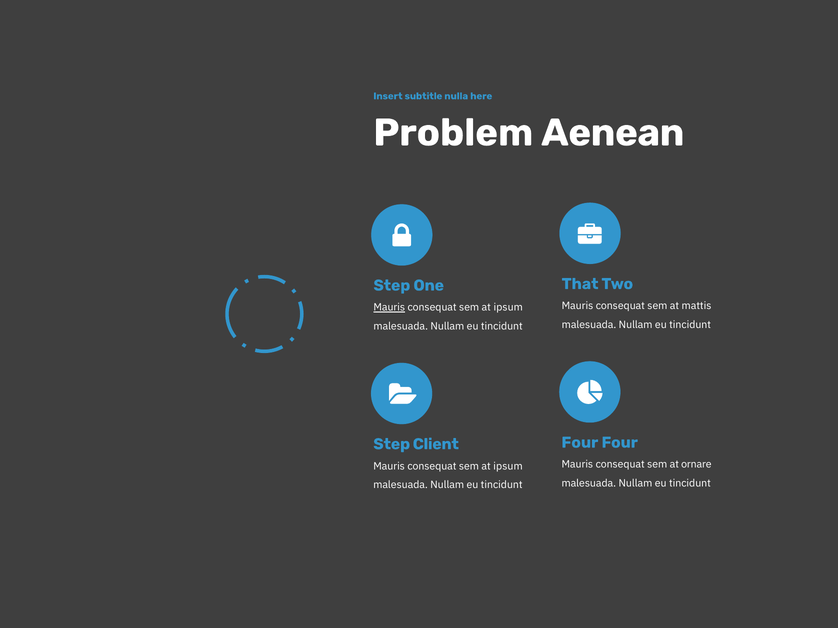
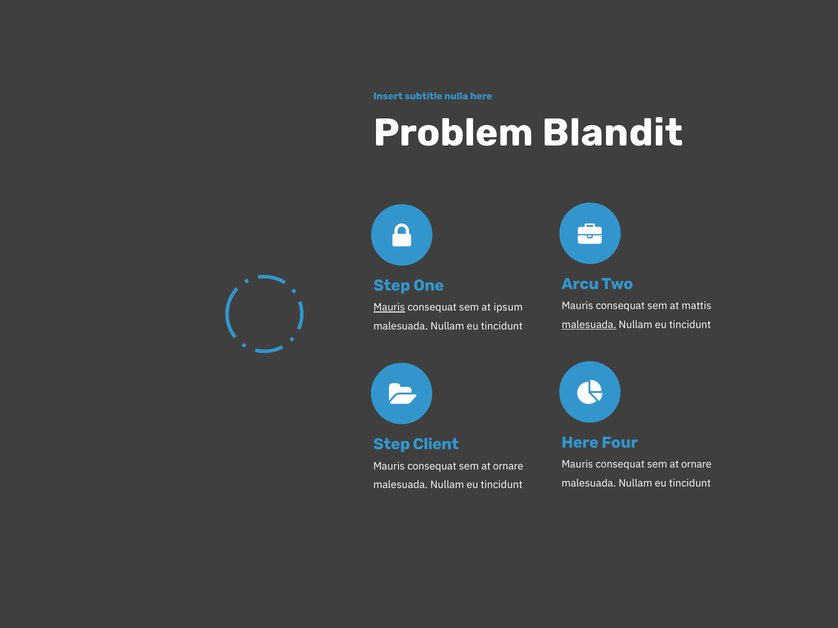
Aenean: Aenean -> Blandit (612, 133)
That: That -> Arcu (580, 284)
malesuada underline: none -> present (589, 325)
Four: Four -> Here (580, 443)
ipsum: ipsum -> ornare (508, 466)
